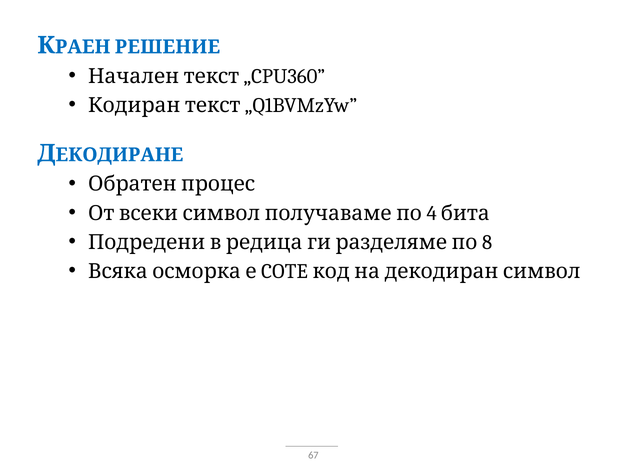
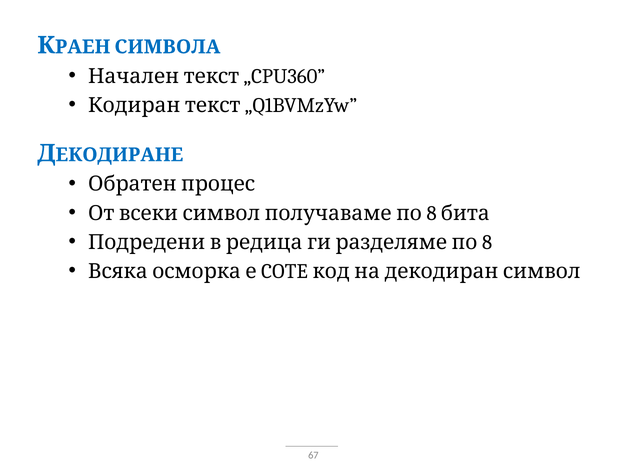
РЕШЕНИЕ: РЕШЕНИЕ -> СИМВОЛА (168, 47)
4: 4 -> 8 (432, 213)
